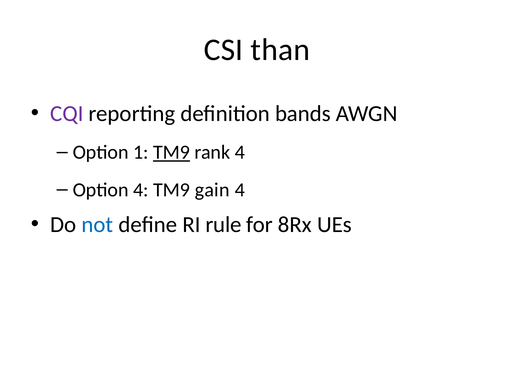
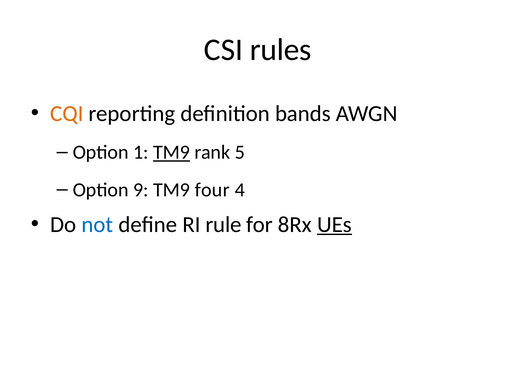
than: than -> rules (281, 50)
CQI colour: purple -> orange (67, 114)
rank 4: 4 -> 5 (240, 152)
Option 4: 4 -> 9 (141, 190)
gain: gain -> four (212, 190)
UEs underline: none -> present (334, 225)
